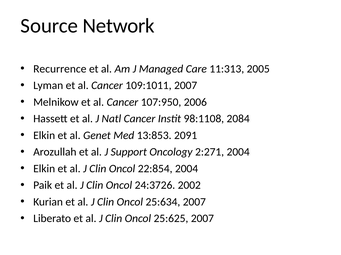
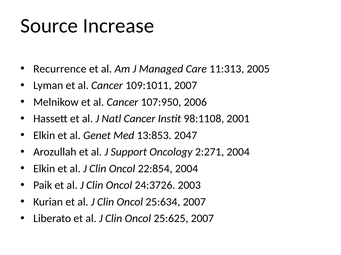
Network: Network -> Increase (119, 26)
2084: 2084 -> 2001 (238, 119)
2091: 2091 -> 2047 (186, 136)
2002: 2002 -> 2003 (189, 186)
